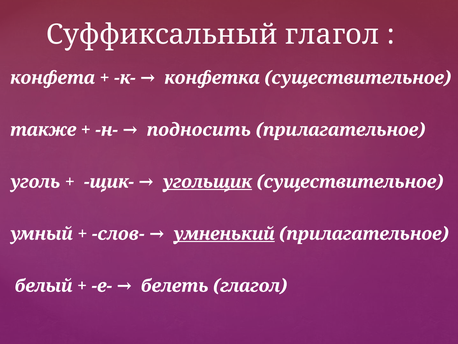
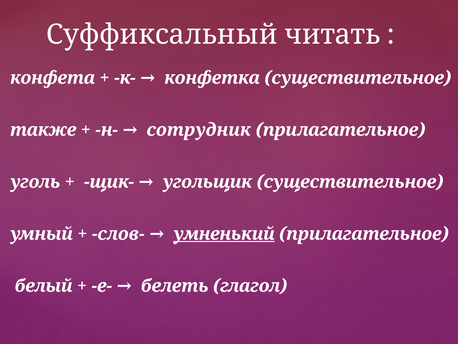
Суффиксальный глагол: глагол -> читать (332, 35)
подносить: подносить -> сотрудник (199, 130)
угольщик underline: present -> none (207, 182)
